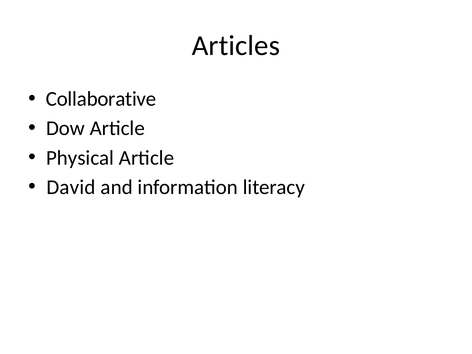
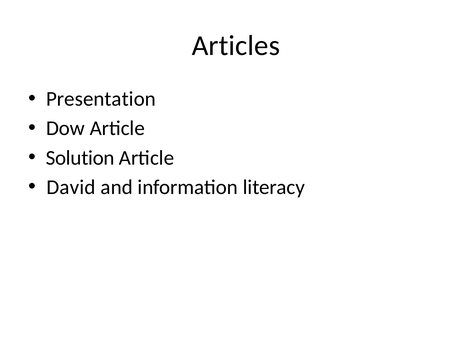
Collaborative: Collaborative -> Presentation (101, 99)
Physical: Physical -> Solution (80, 158)
